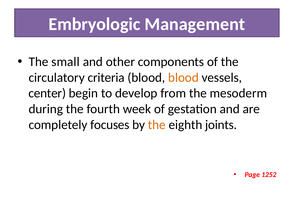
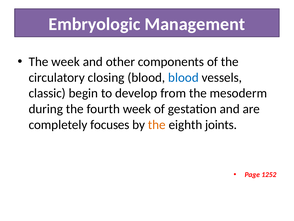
The small: small -> week (66, 62)
criteria: criteria -> closing (106, 77)
blood colour: orange -> blue (183, 77)
center: center -> classic (47, 93)
